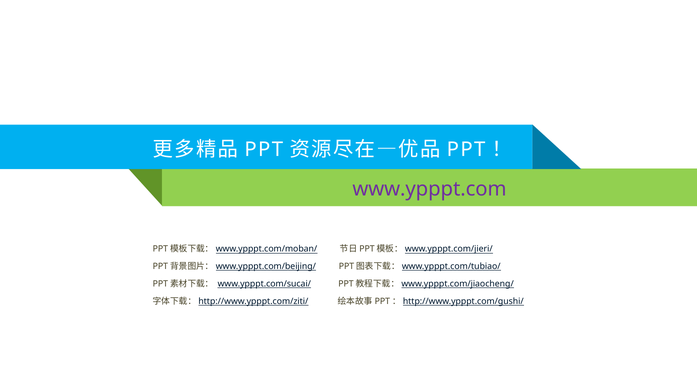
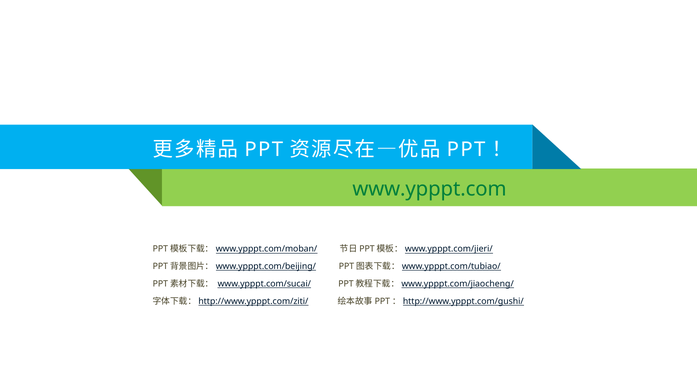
www.ypppt.com colour: purple -> green (429, 189)
